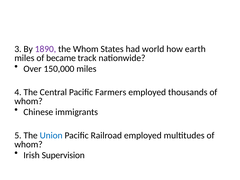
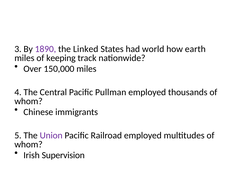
the Whom: Whom -> Linked (86, 49)
became: became -> keeping (61, 58)
Farmers: Farmers -> Pullman (111, 92)
Union colour: blue -> purple (51, 136)
